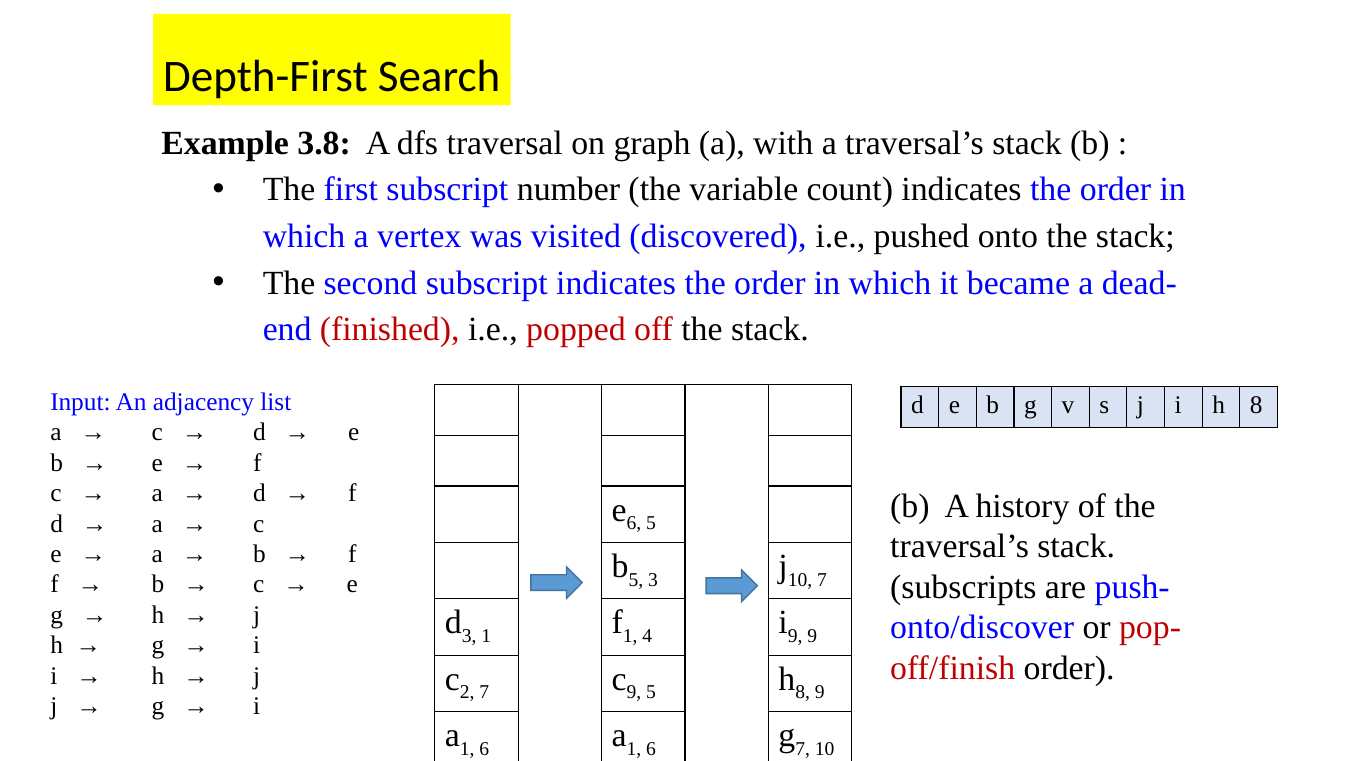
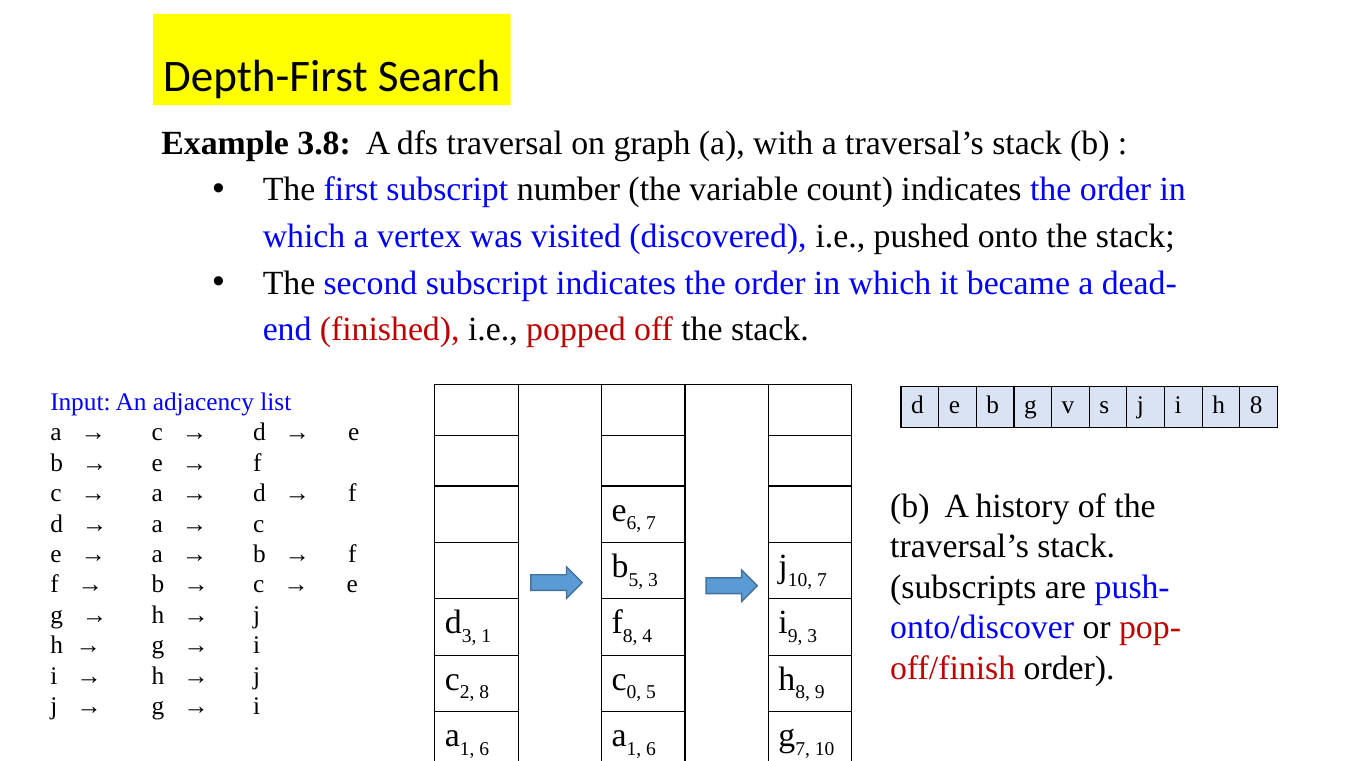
6 5: 5 -> 7 (651, 523)
f 1: 1 -> 8 (630, 635)
9 9: 9 -> 3 (812, 635)
2 7: 7 -> 8 (484, 692)
c 9: 9 -> 0 (634, 692)
